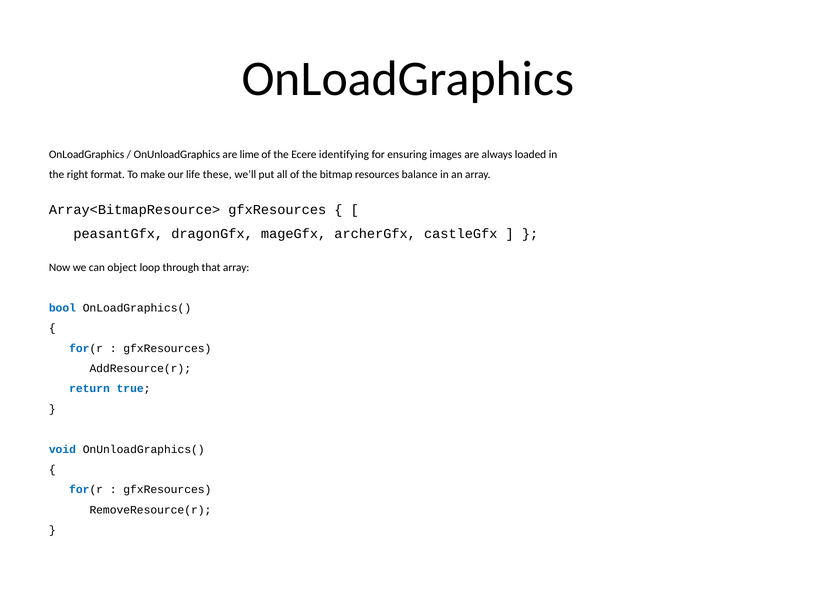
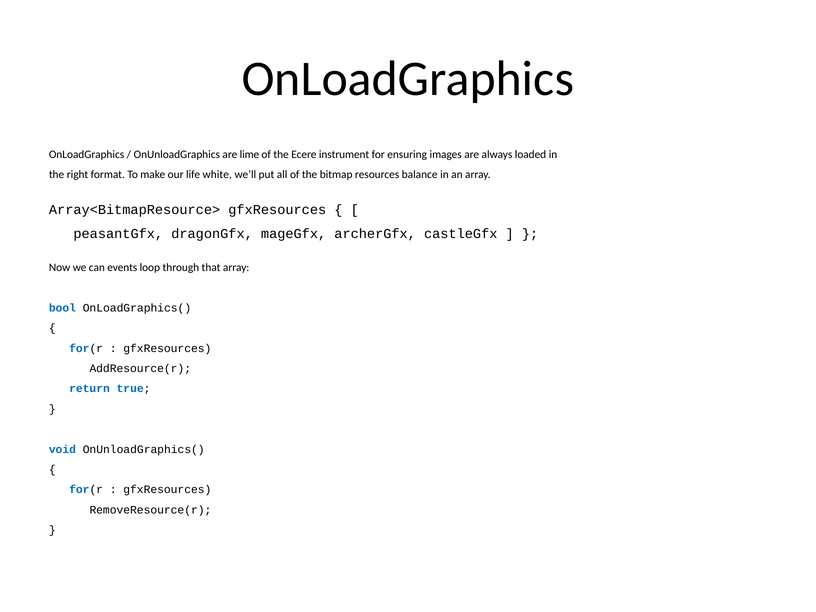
identifying: identifying -> instrument (344, 154)
these: these -> white (217, 175)
object: object -> events (122, 267)
